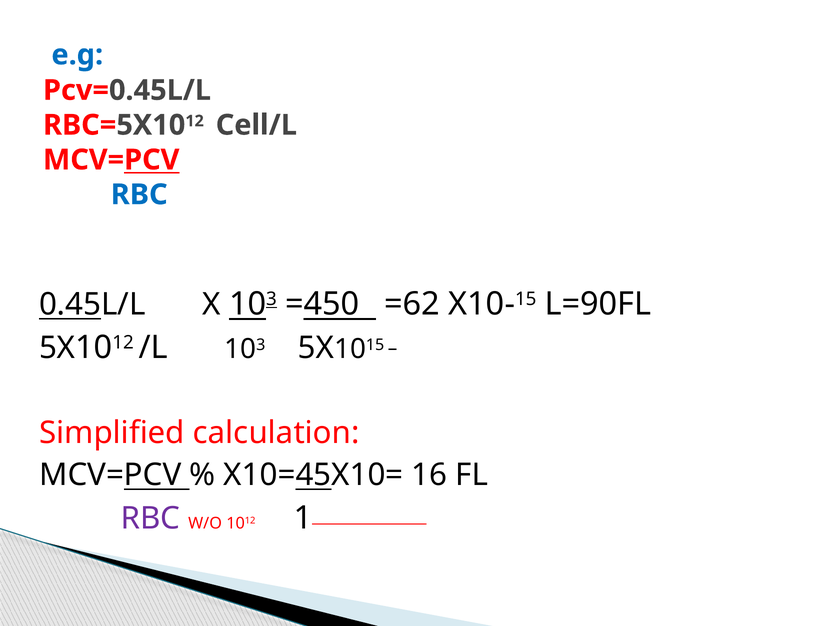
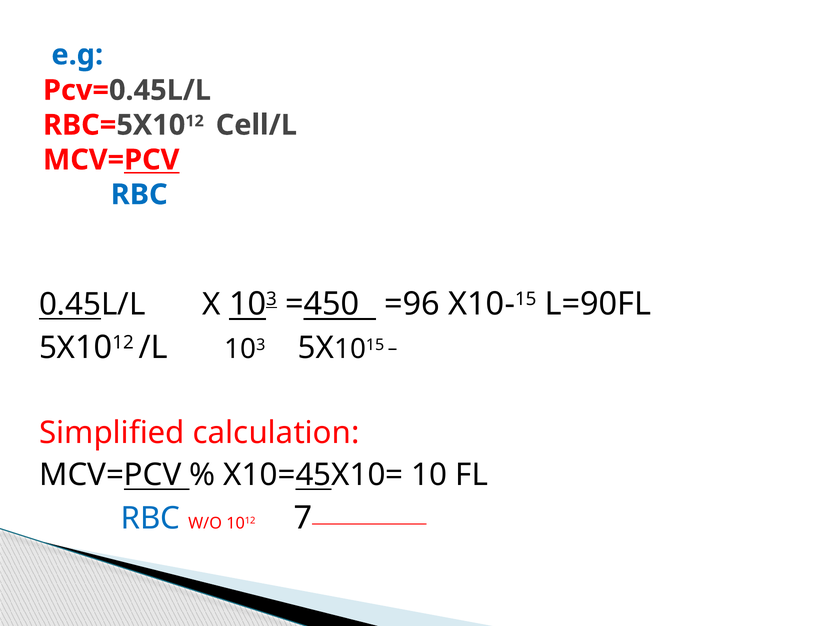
=62: =62 -> =96 (412, 304)
16: 16 -> 10 (429, 475)
RBC colour: purple -> blue (150, 519)
1: 1 -> 7 (303, 518)
